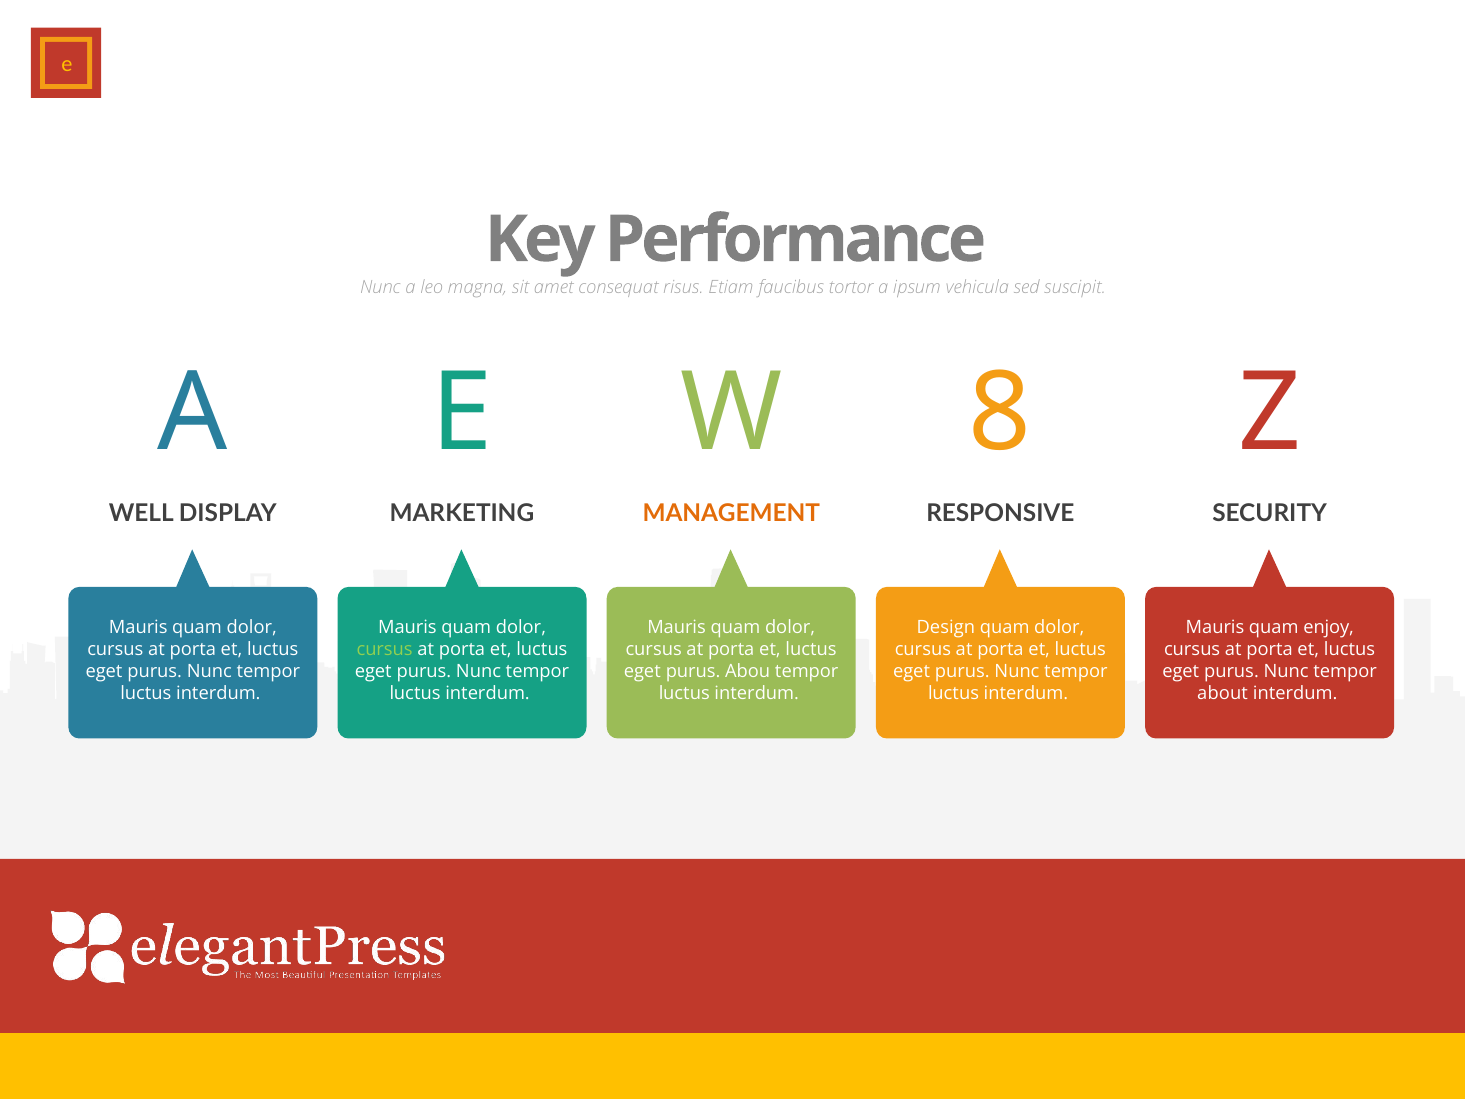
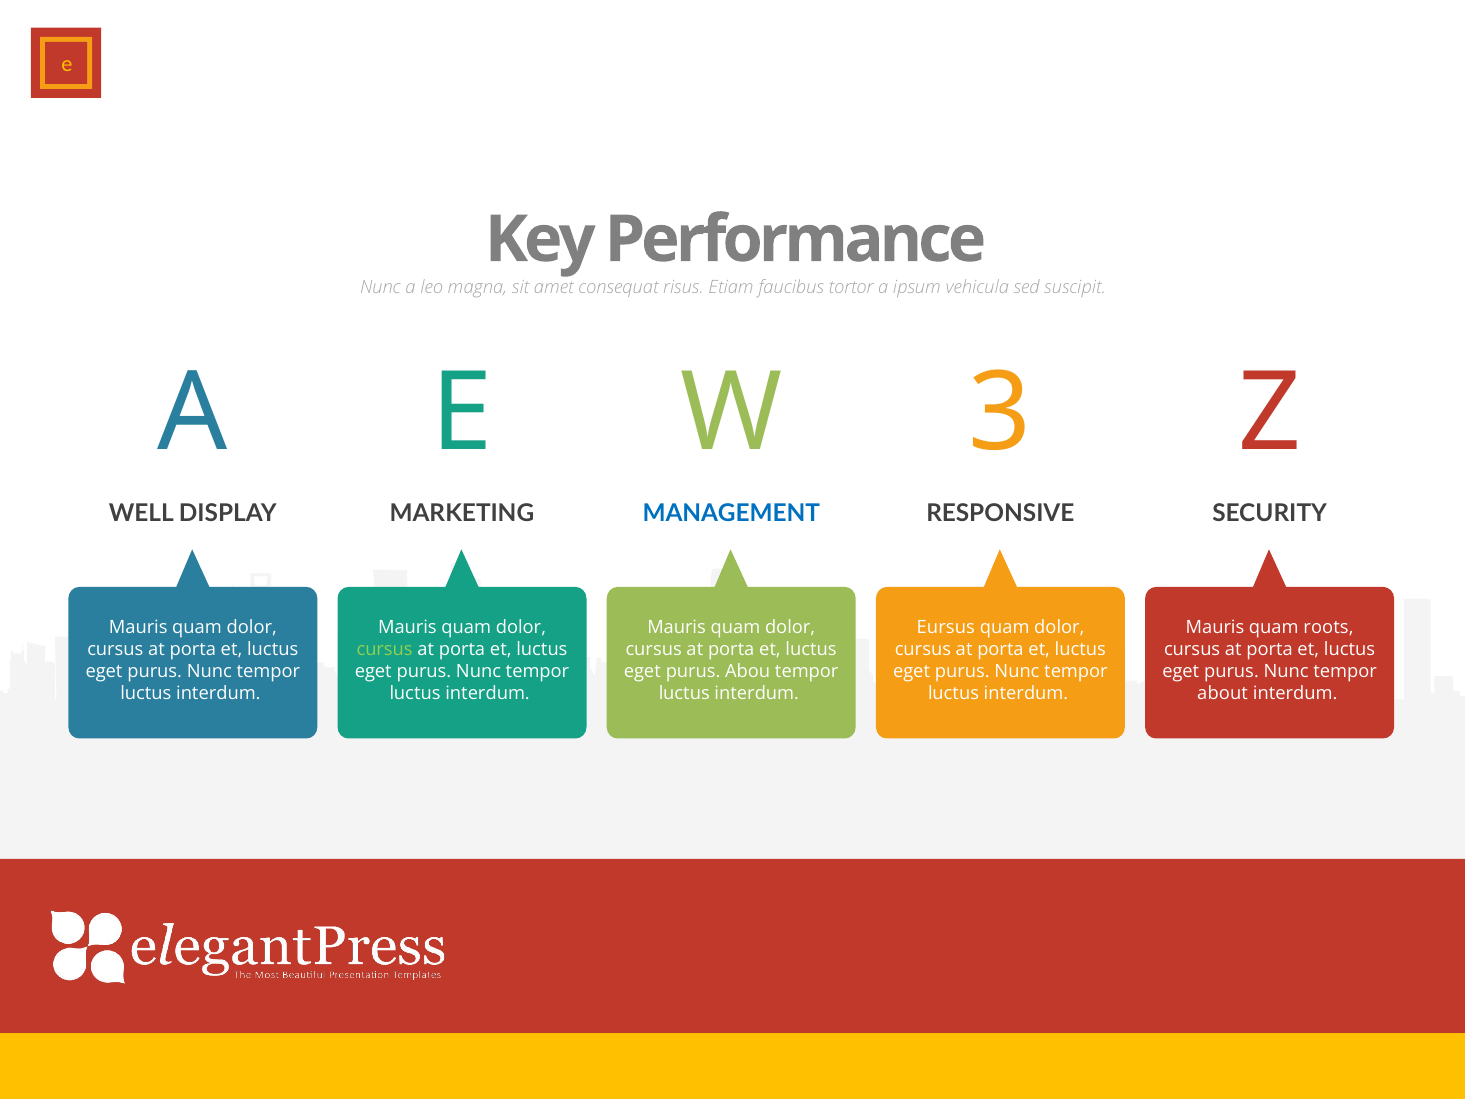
8: 8 -> 3 (1000, 413)
MANAGEMENT colour: orange -> blue (731, 513)
Design: Design -> Eursus (946, 627)
enjoy: enjoy -> roots (1328, 627)
